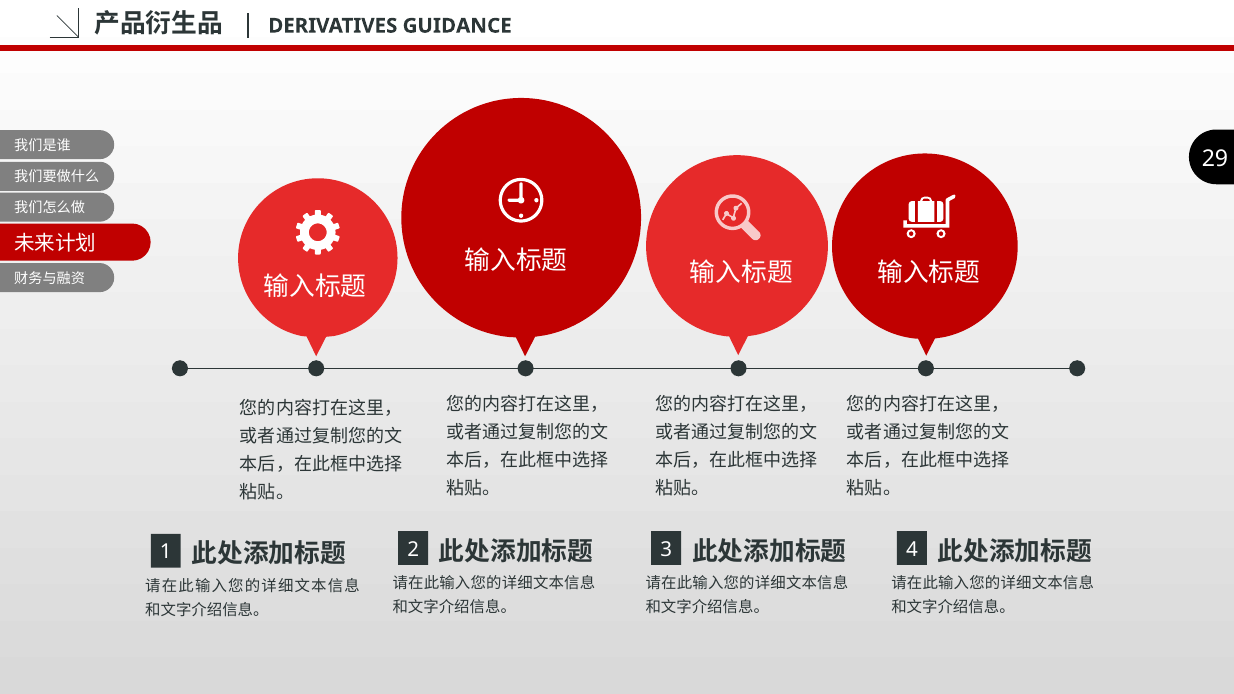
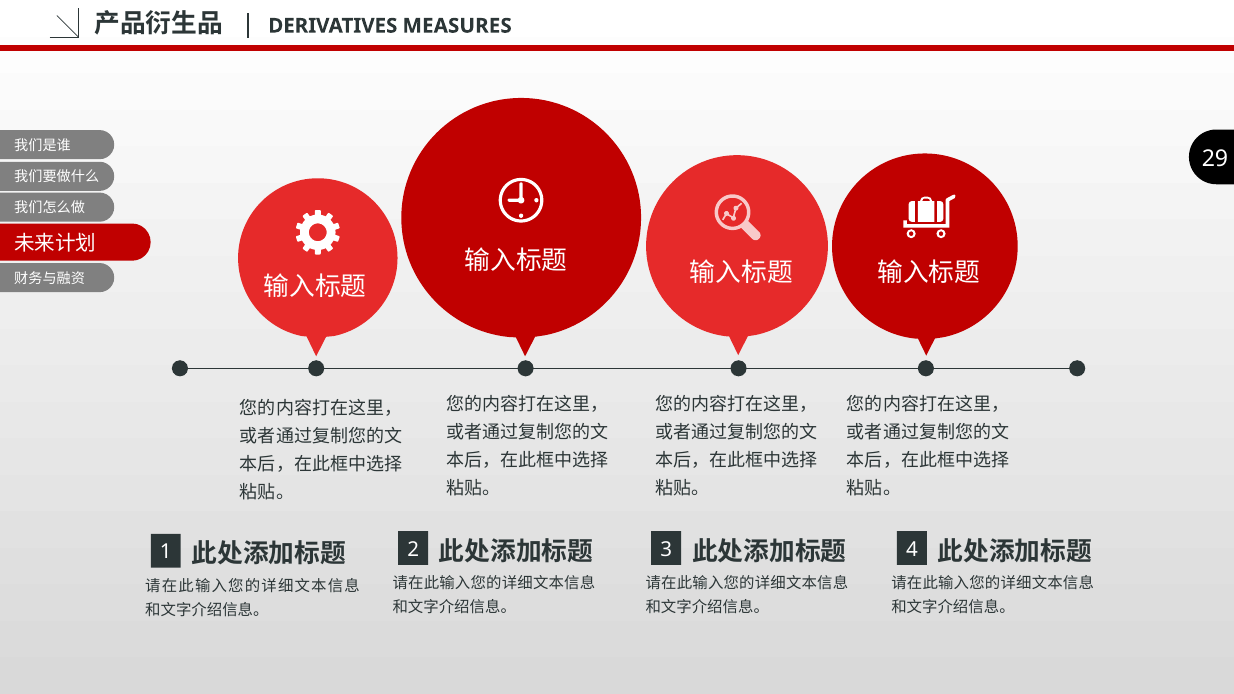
GUIDANCE: GUIDANCE -> MEASURES (457, 26)
